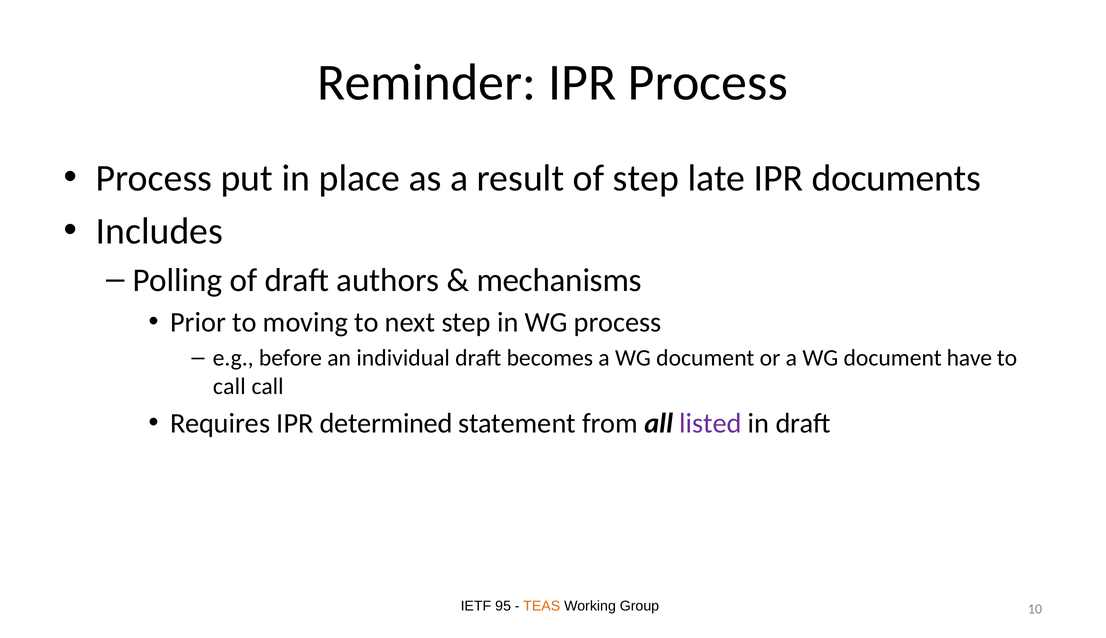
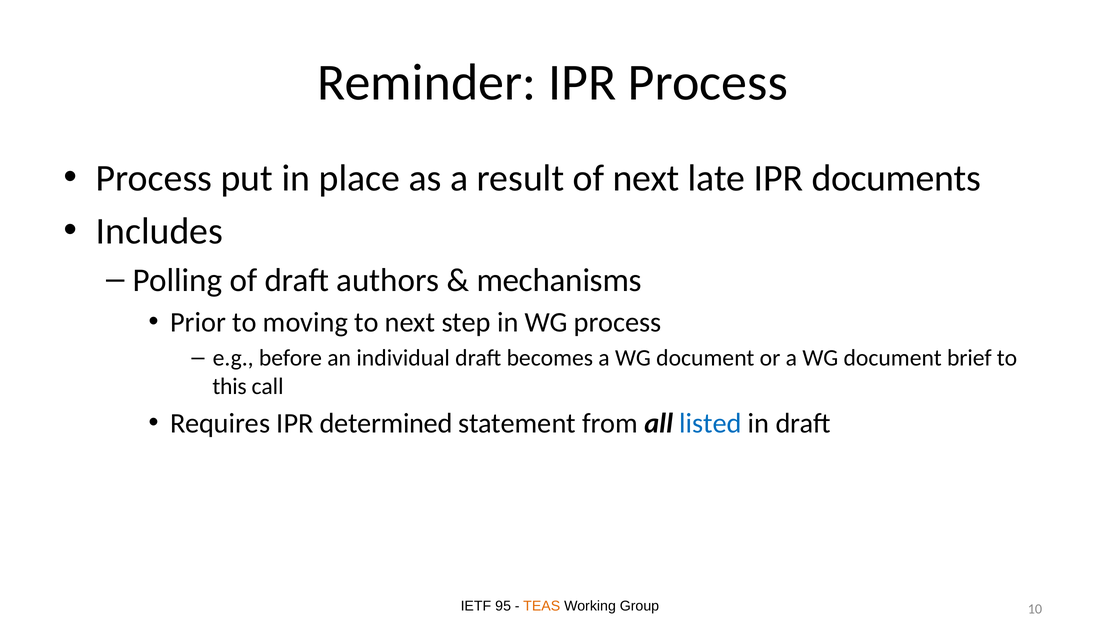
of step: step -> next (646, 178)
have: have -> brief (969, 358)
call: call -> this (230, 386)
listed colour: purple -> blue (710, 424)
